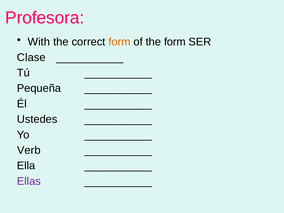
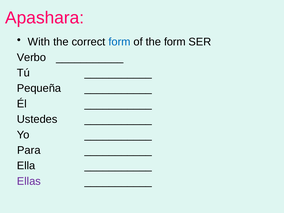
Profesora: Profesora -> Apashara (45, 18)
form colour: orange -> blue (119, 42)
Clase: Clase -> Verbo (31, 57)
Verb: Verb -> Para (29, 150)
